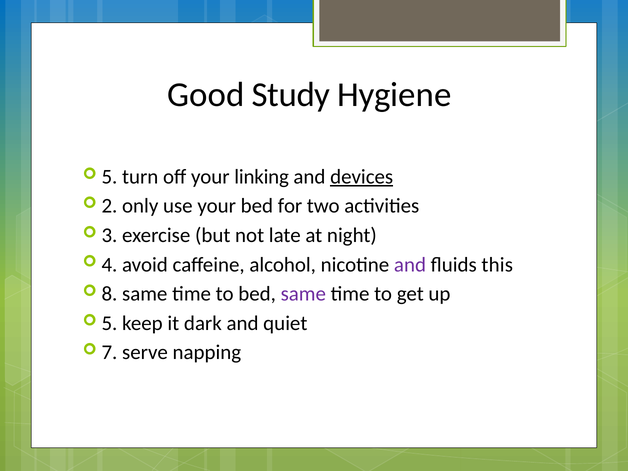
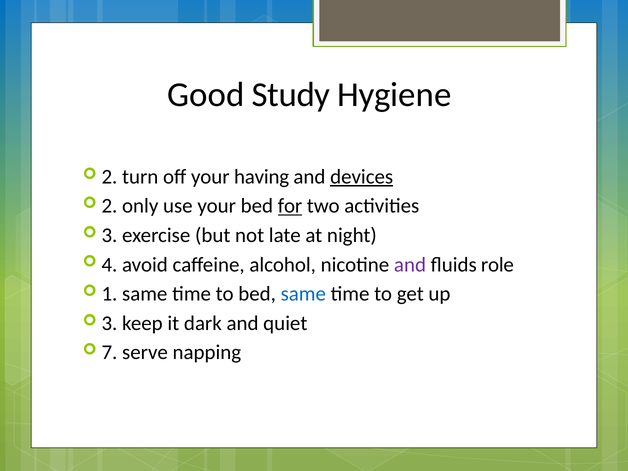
5: 5 -> 2 (109, 177)
linking: linking -> having (262, 177)
for underline: none -> present (290, 206)
this: this -> role (497, 265)
8: 8 -> 1 (109, 294)
same colour: purple -> blue (303, 294)
5: 5 -> 3 (109, 323)
